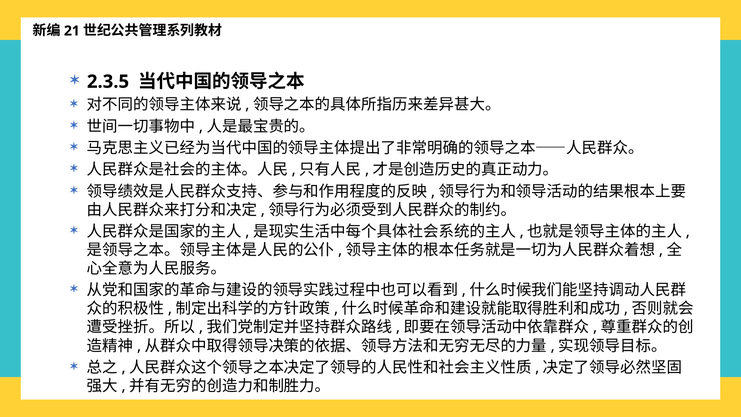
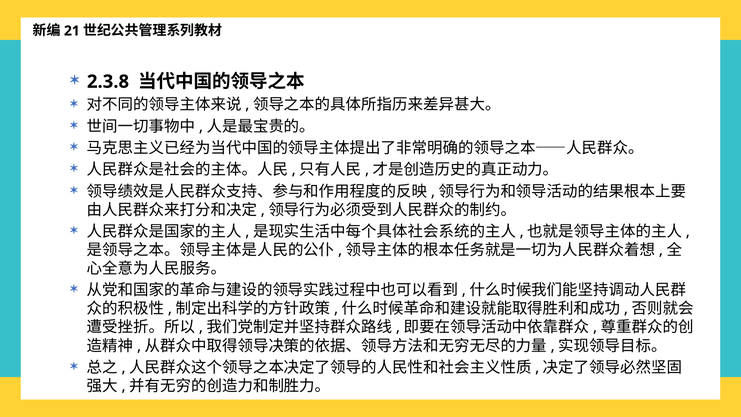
2.3.5: 2.3.5 -> 2.3.8 (108, 82)
